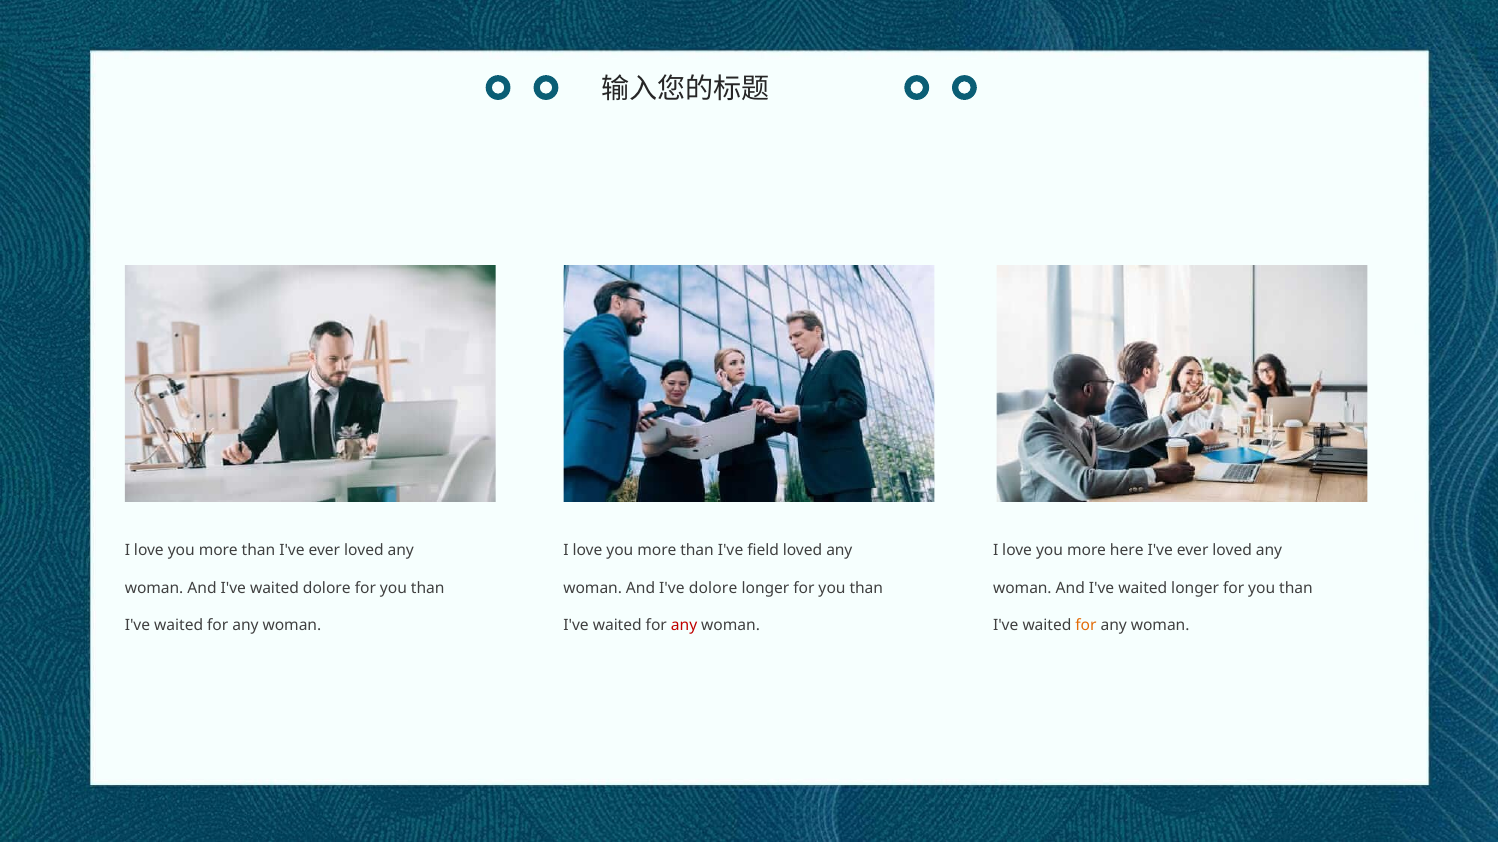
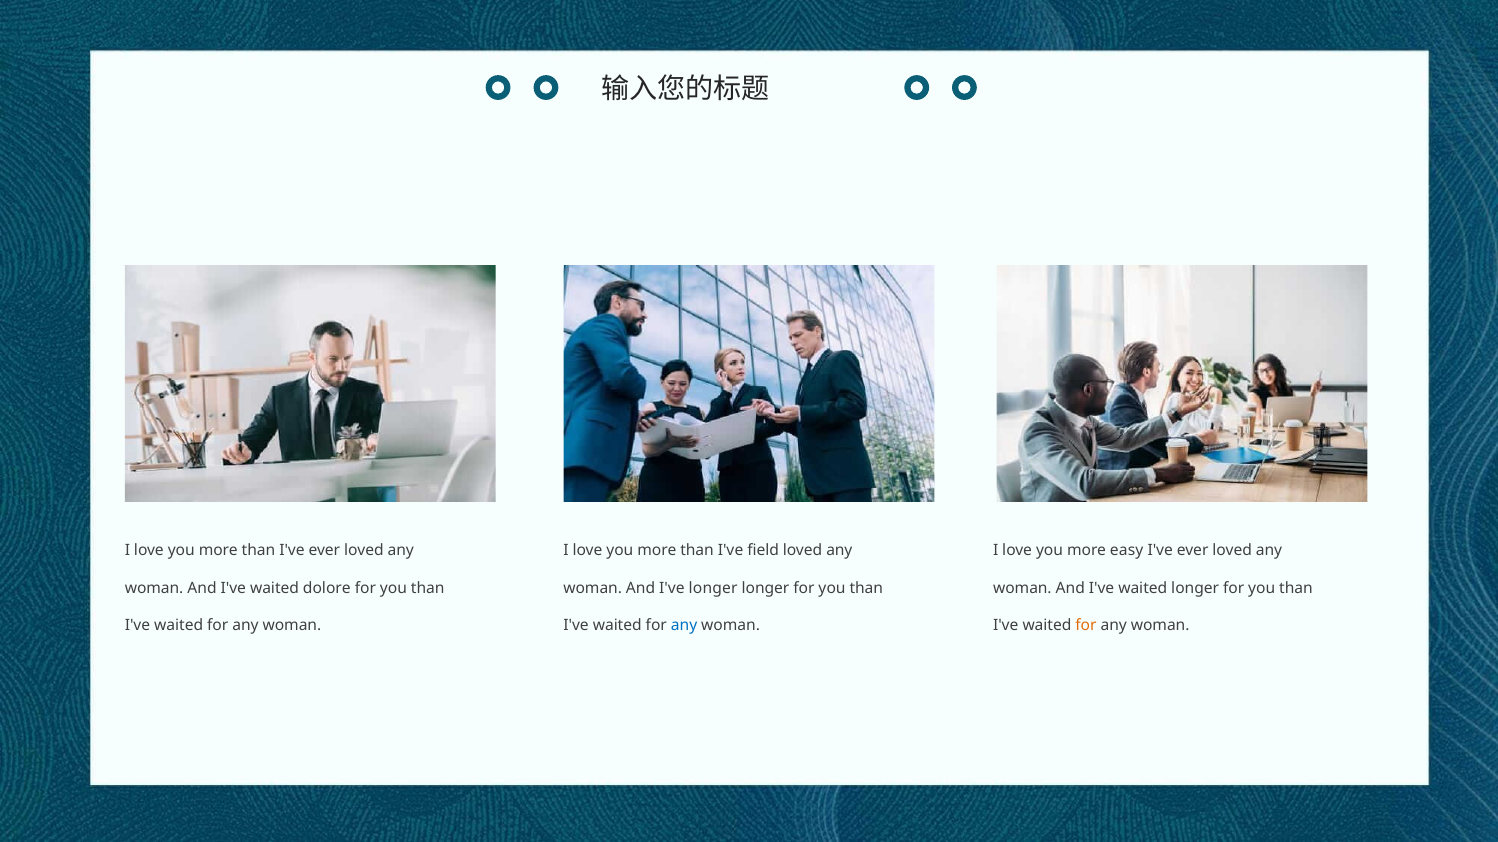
here: here -> easy (1127, 551)
I've dolore: dolore -> longer (713, 589)
any colour: red -> blue (684, 626)
